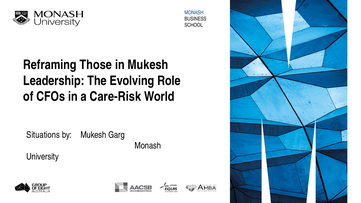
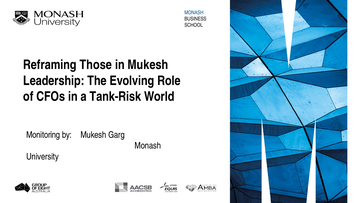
Care-Risk: Care-Risk -> Tank-Risk (115, 96)
Situations: Situations -> Monitoring (43, 135)
